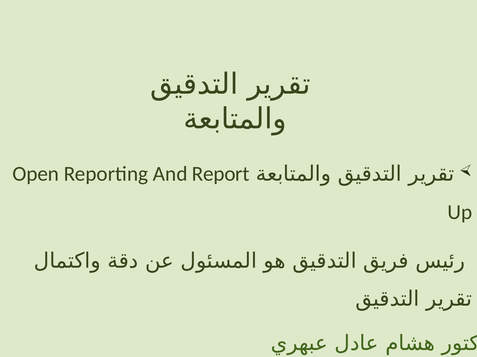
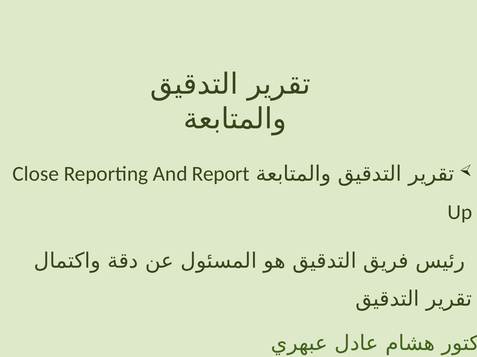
Open: Open -> Close (36, 174)
